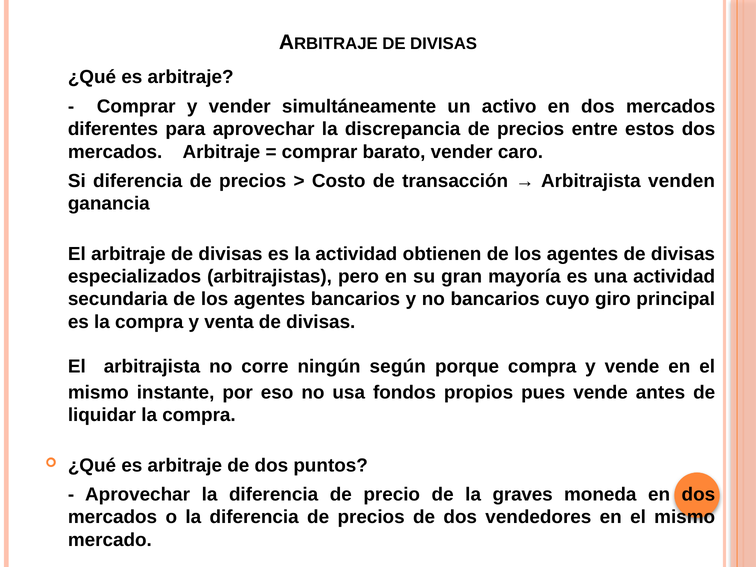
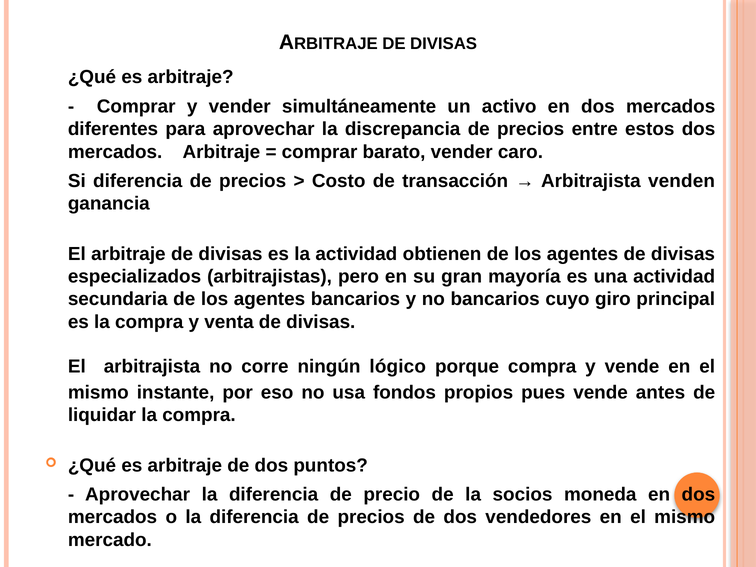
según: según -> lógico (398, 367)
graves: graves -> socios (523, 495)
